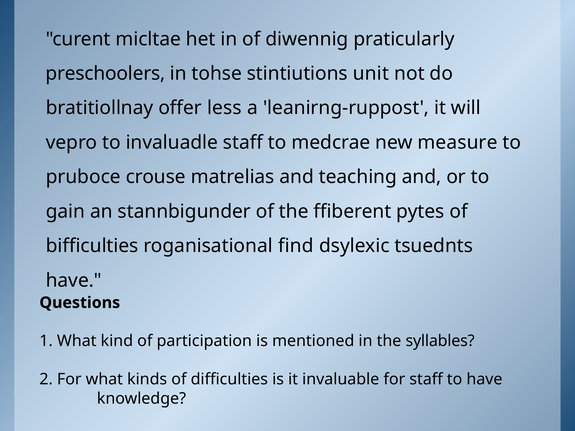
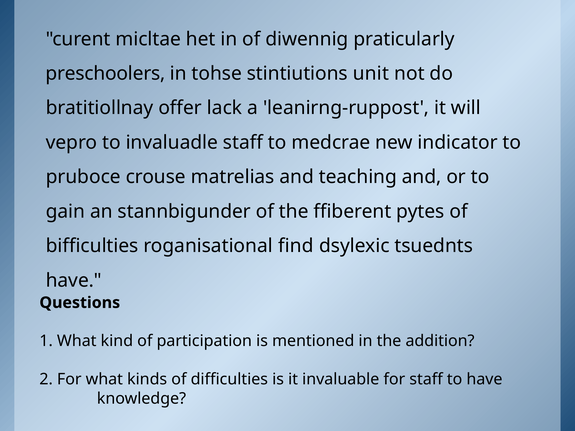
less: less -> lack (225, 108)
measure: measure -> indicator (458, 143)
syllables: syllables -> addition (440, 341)
